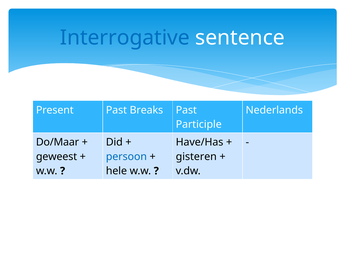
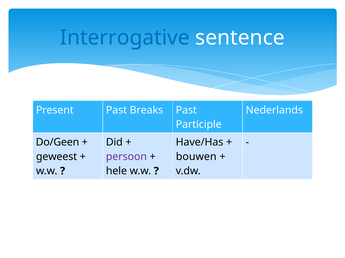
Do/Maar: Do/Maar -> Do/Geen (58, 143)
persoon colour: blue -> purple (126, 157)
gisteren: gisteren -> bouwen (196, 157)
